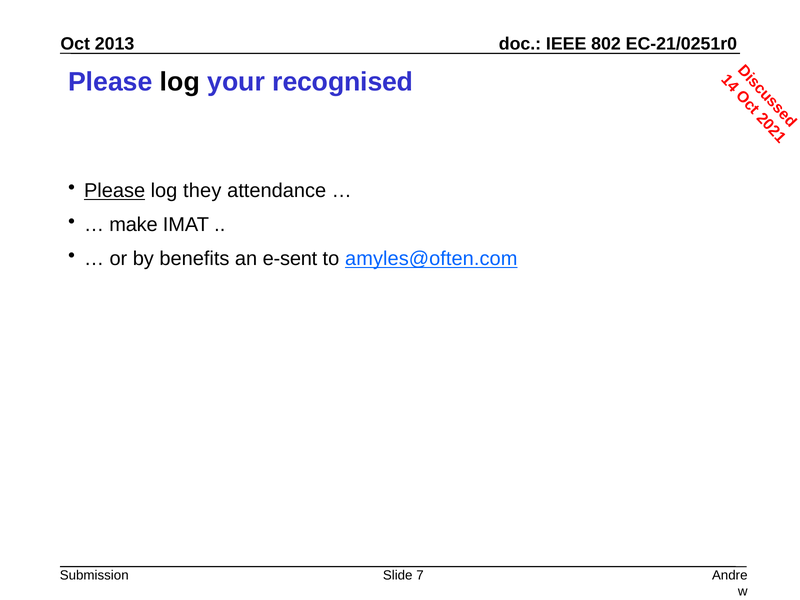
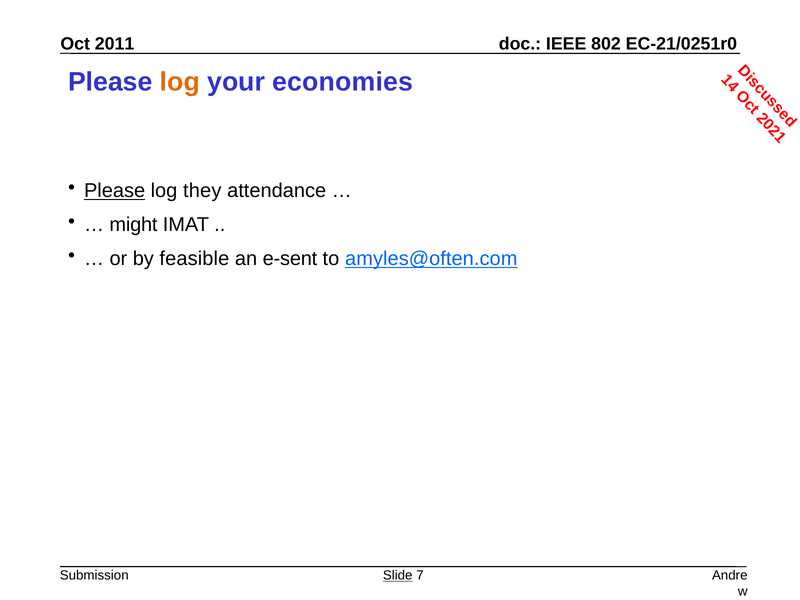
2013: 2013 -> 2011 (115, 44)
log colour: black -> orange (180, 82)
recognised: recognised -> economies (343, 82)
make: make -> might (133, 225)
benefits: benefits -> feasible (194, 259)
Slide underline: none -> present (398, 575)
